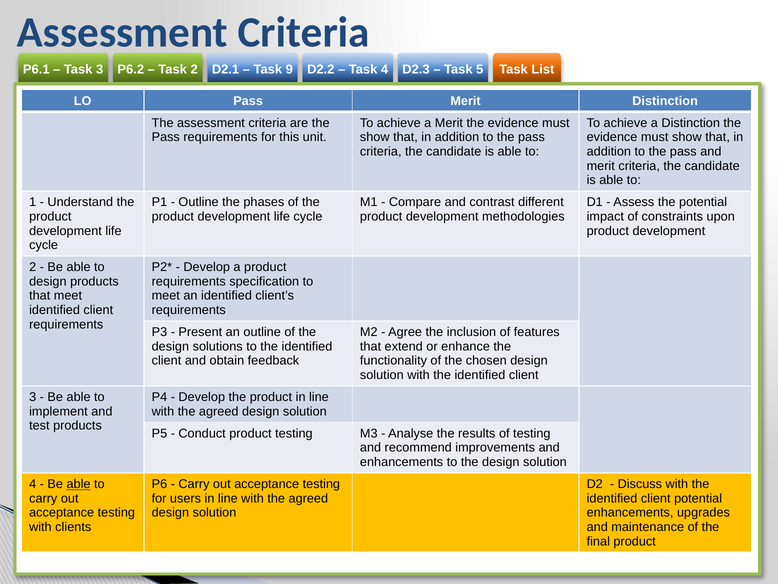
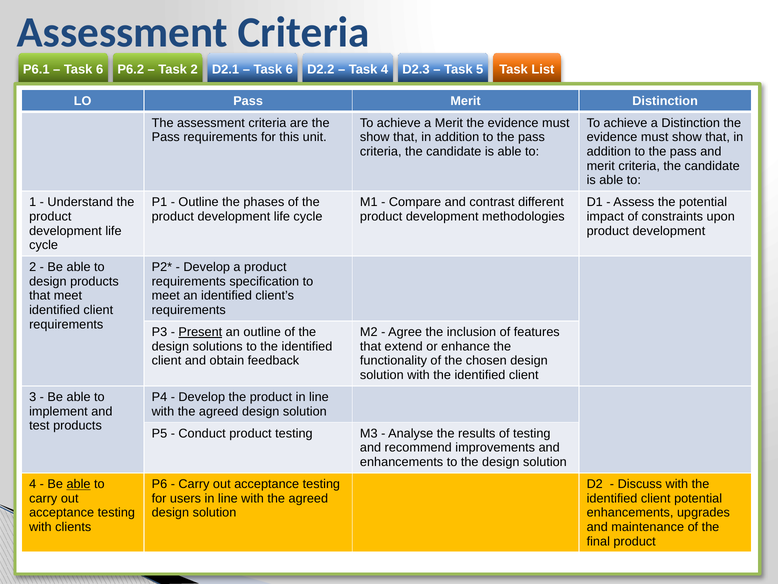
3: 3 -> 6 (100, 70)
9: 9 -> 6 (289, 70)
Present underline: none -> present (200, 332)
